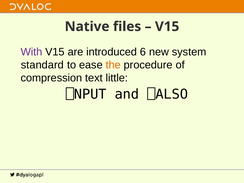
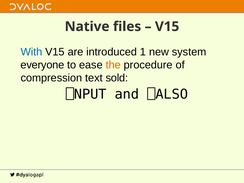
With colour: purple -> blue (31, 52)
6: 6 -> 1 (143, 52)
standard: standard -> everyone (42, 65)
little: little -> sold (117, 78)
